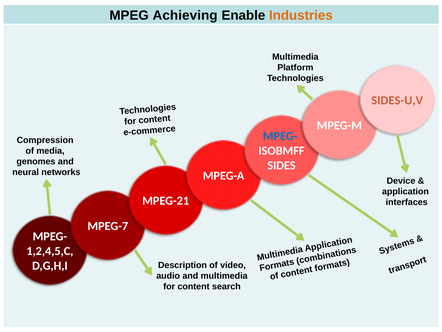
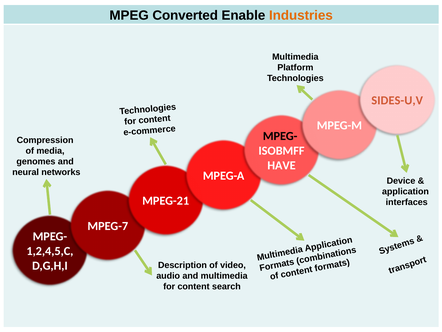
Achieving: Achieving -> Converted (185, 15)
MPEG- colour: blue -> black (280, 136)
SIDES: SIDES -> HAVE (282, 165)
